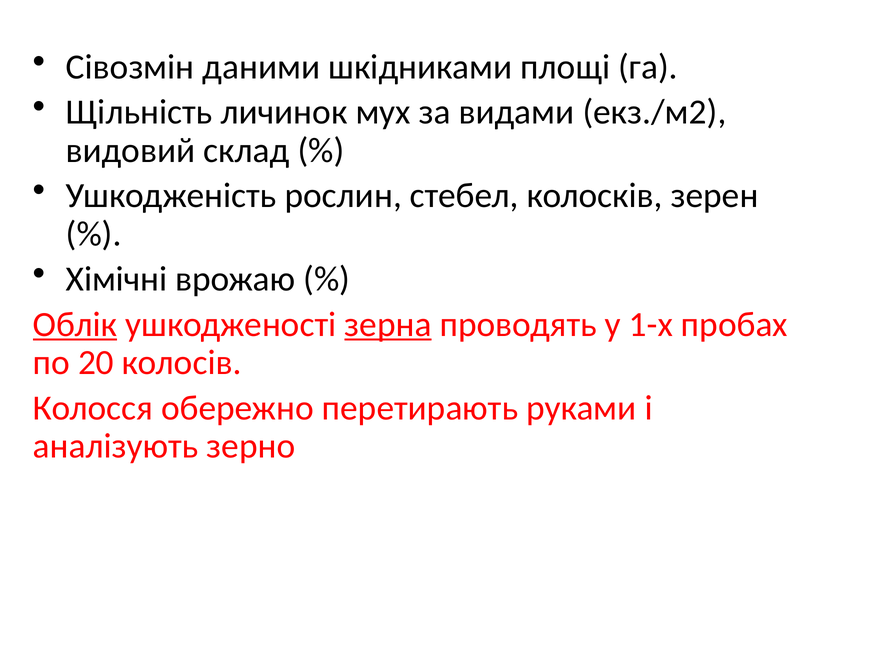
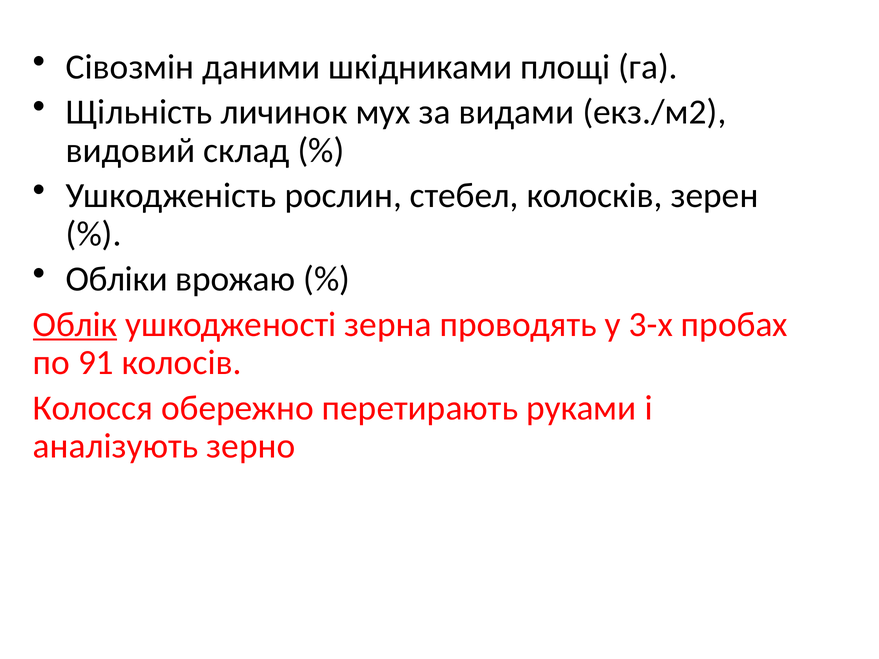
Хімічні: Хімічні -> Обліки (117, 279)
зерна underline: present -> none (388, 325)
1-х: 1-х -> 3-х (651, 325)
20: 20 -> 91 (96, 363)
